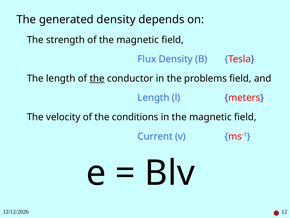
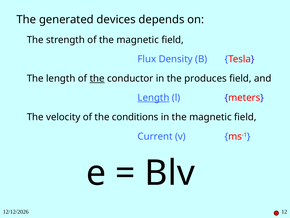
generated density: density -> devices (116, 20)
problems: problems -> produces (205, 78)
Length underline: none -> present (154, 98)
